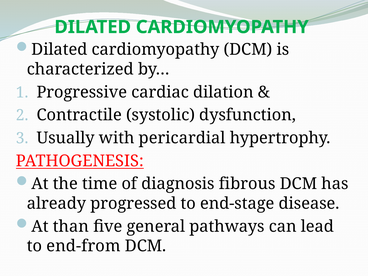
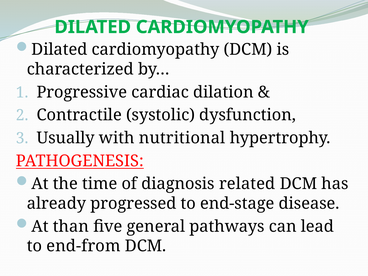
pericardial: pericardial -> nutritional (182, 138)
fibrous: fibrous -> related (247, 184)
